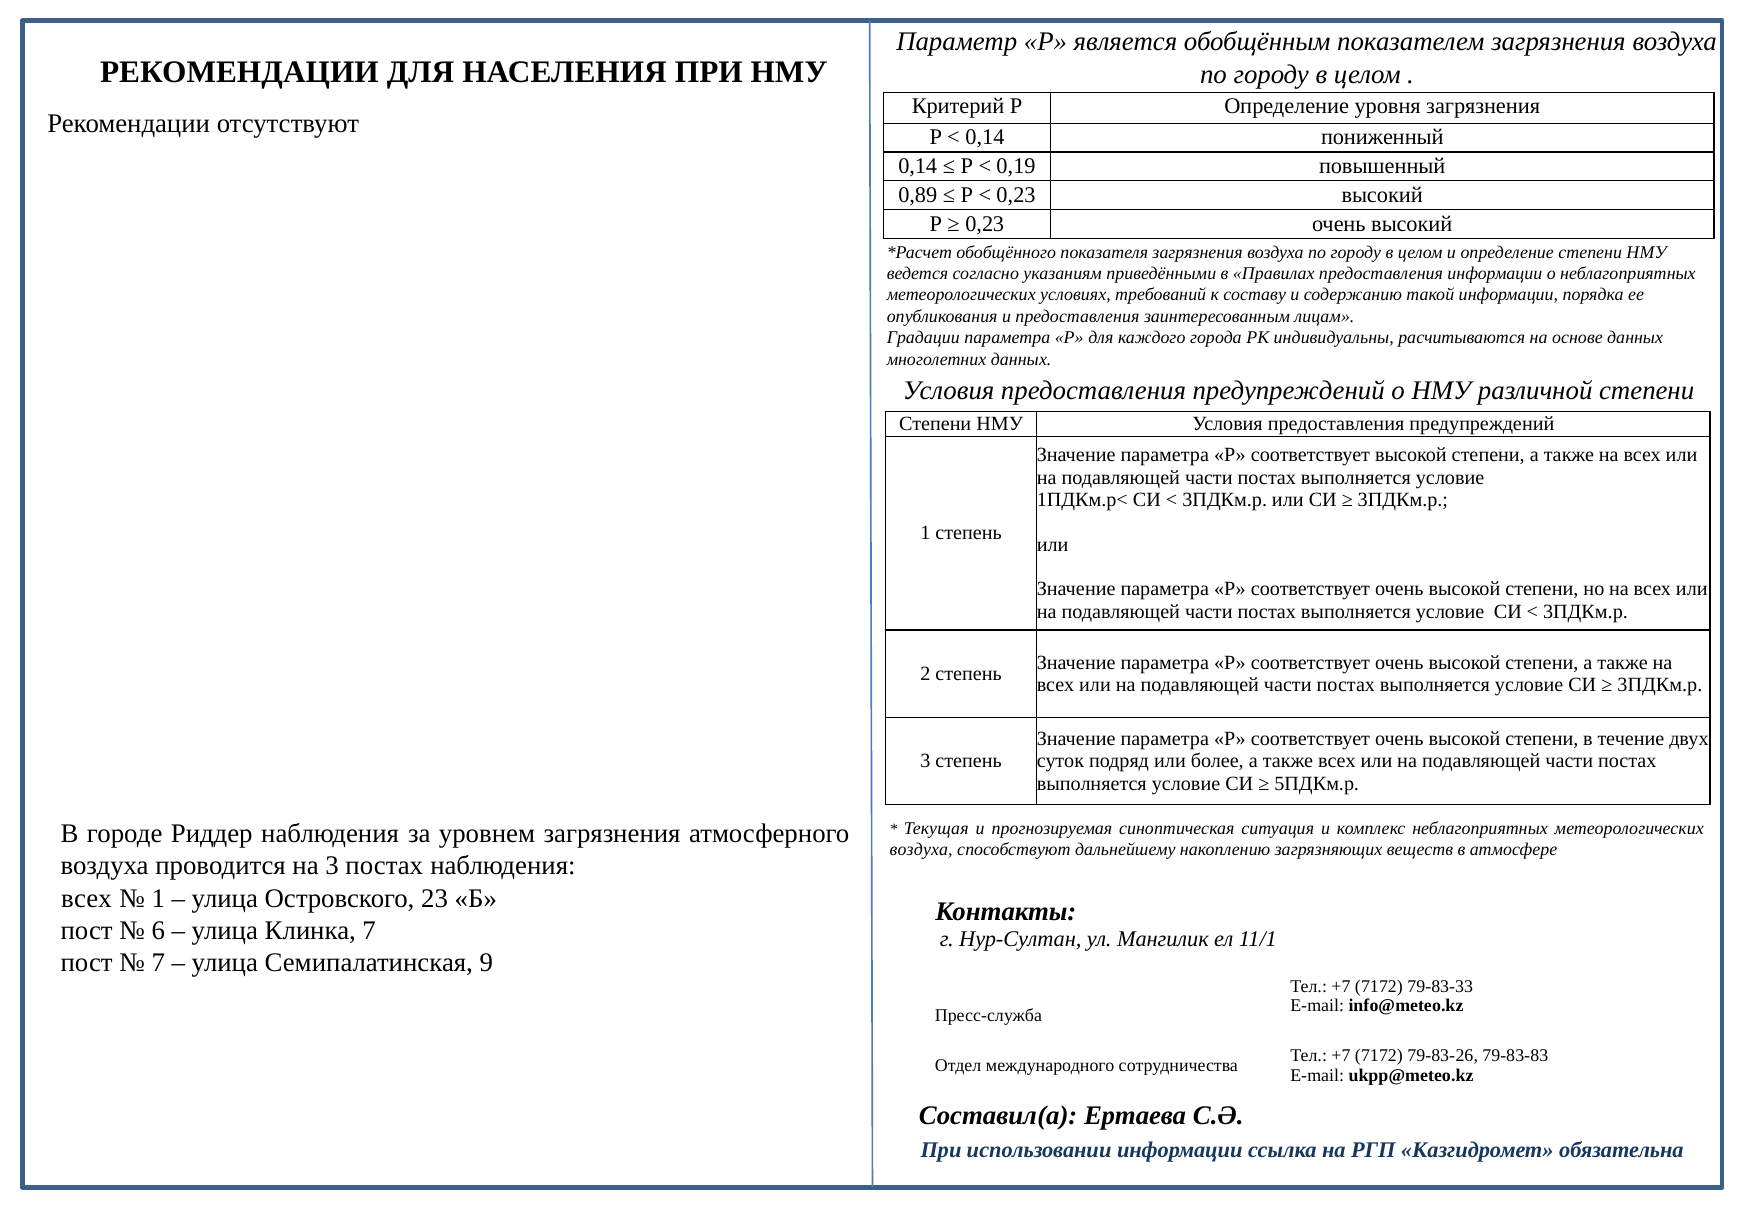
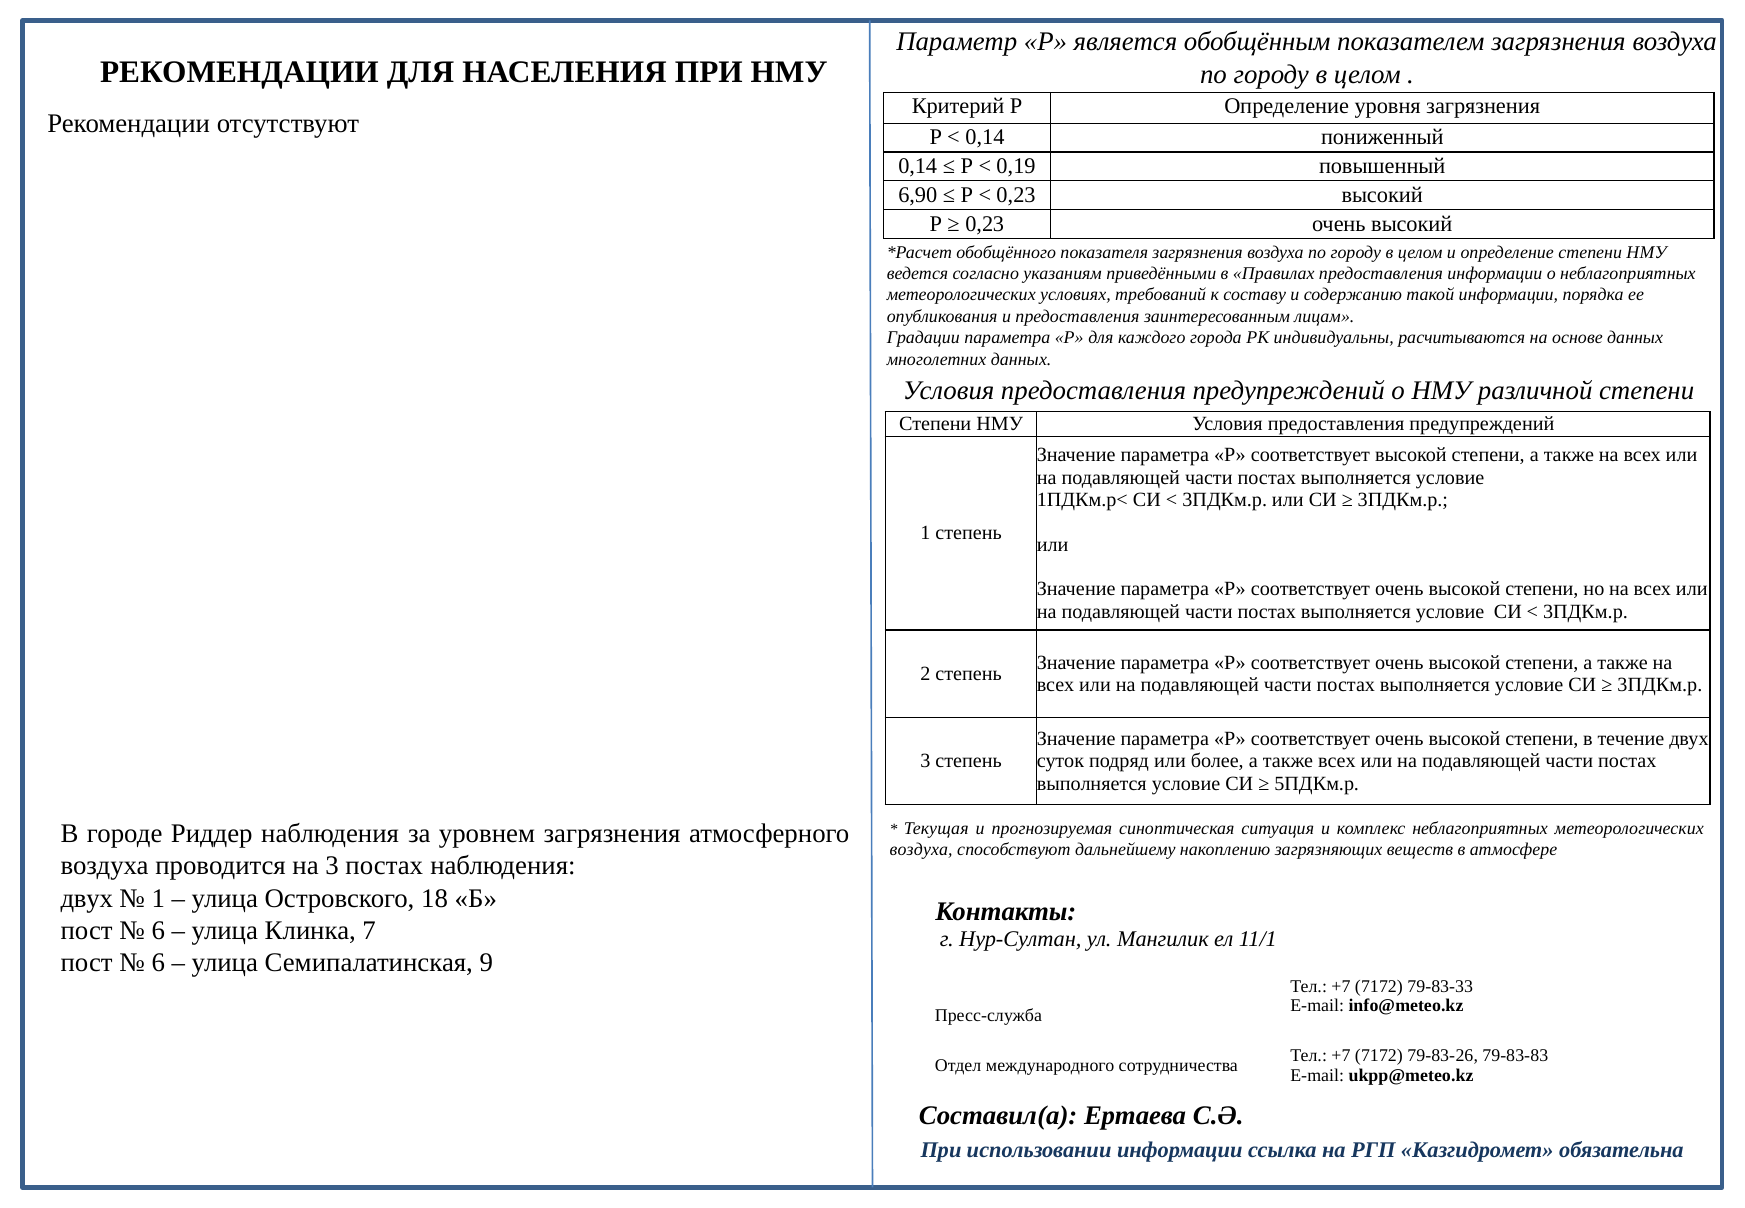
0,89: 0,89 -> 6,90 (918, 195)
всех: всех -> двух (87, 898)
23: 23 -> 18 (435, 898)
7: 7 -> 6 (158, 963)
